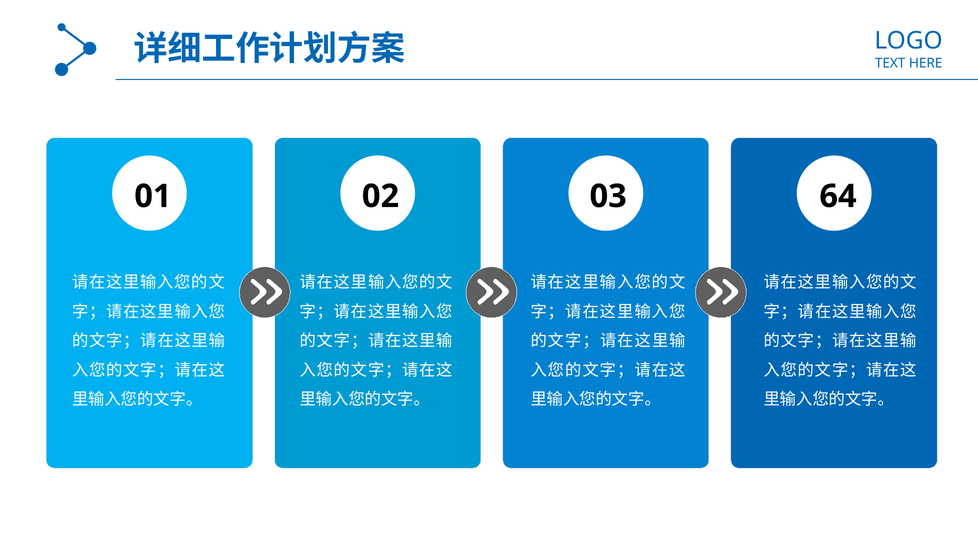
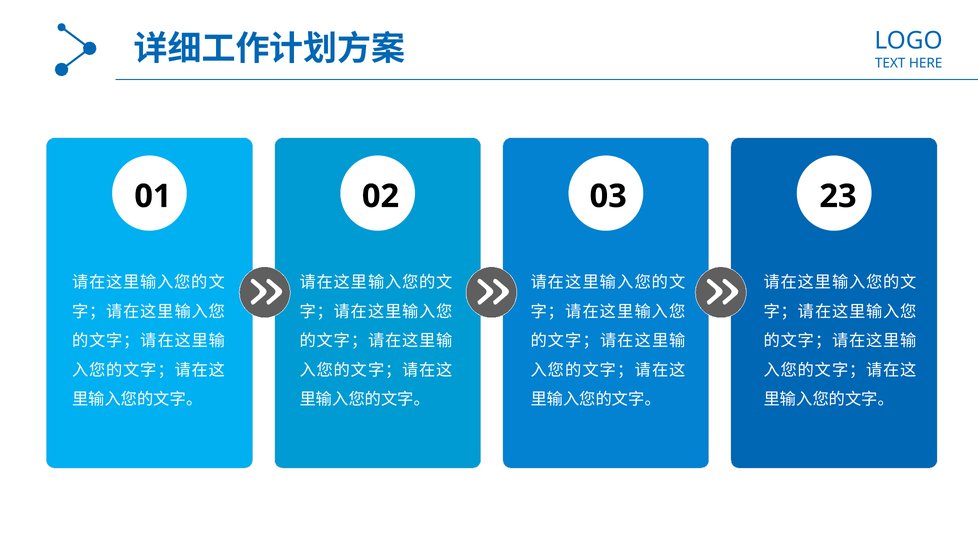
64: 64 -> 23 (838, 196)
